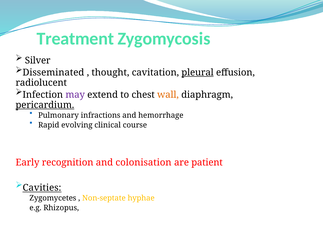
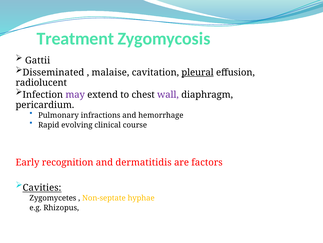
Silver: Silver -> Gattii (38, 60)
thought: thought -> malaise (110, 72)
wall colour: orange -> purple (168, 94)
pericardium underline: present -> none (45, 105)
colonisation: colonisation -> dermatitidis (144, 162)
patient: patient -> factors (207, 162)
